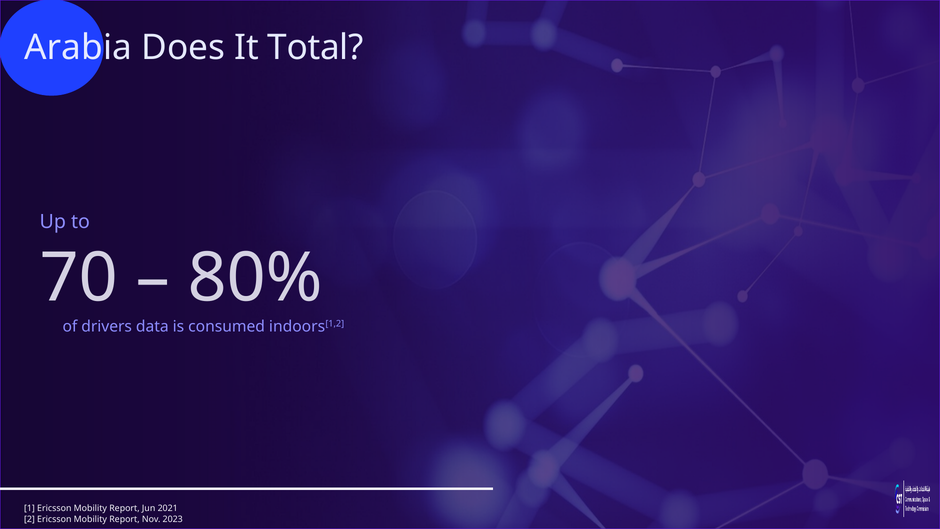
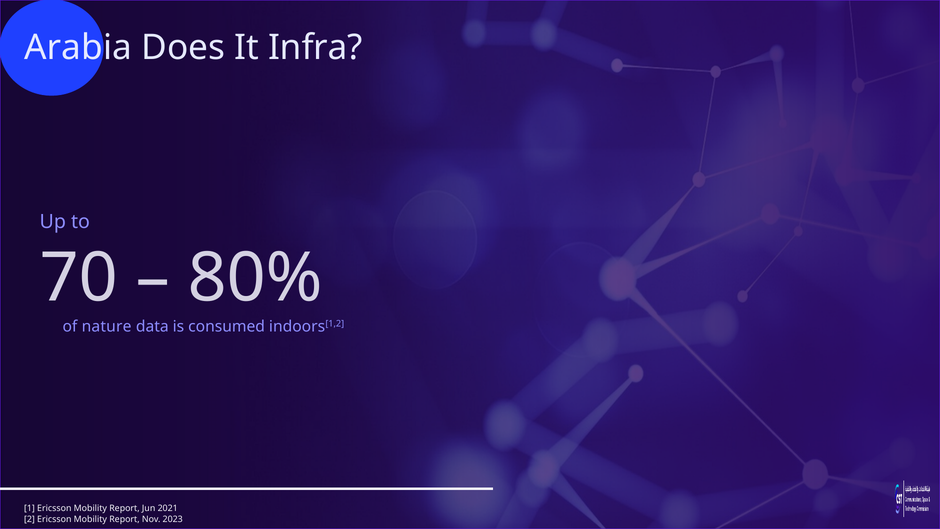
Total: Total -> Infra (315, 48)
drivers: drivers -> nature (107, 326)
